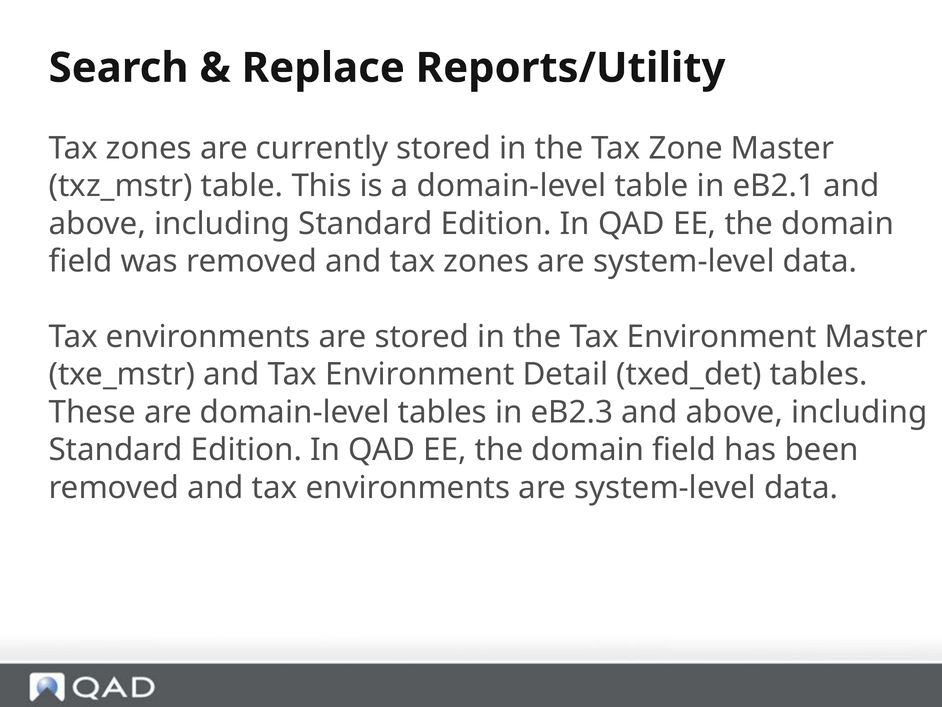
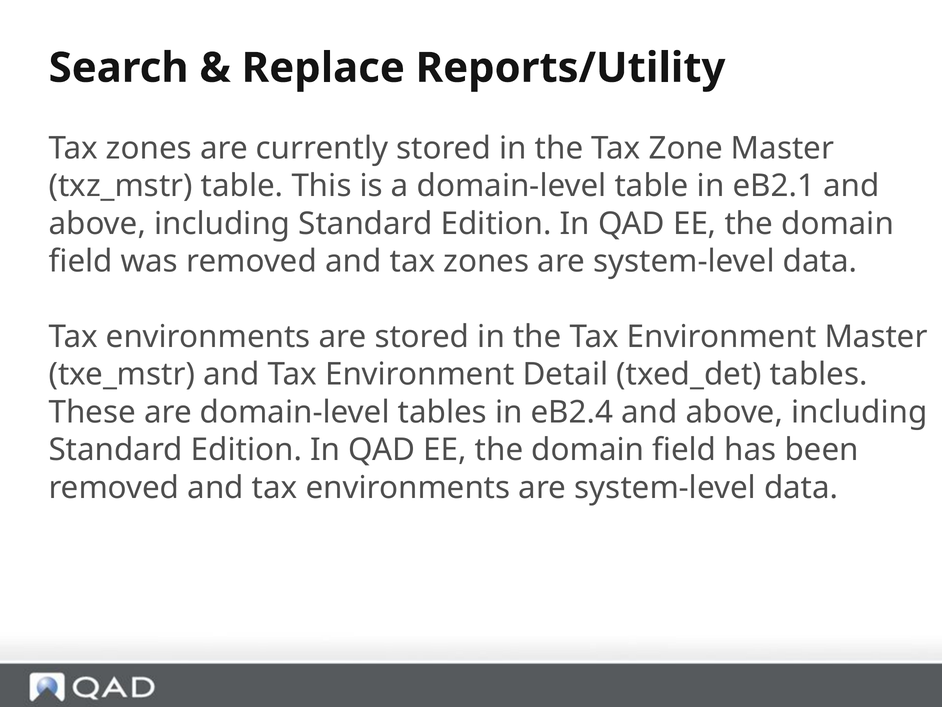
eB2.3: eB2.3 -> eB2.4 (572, 412)
